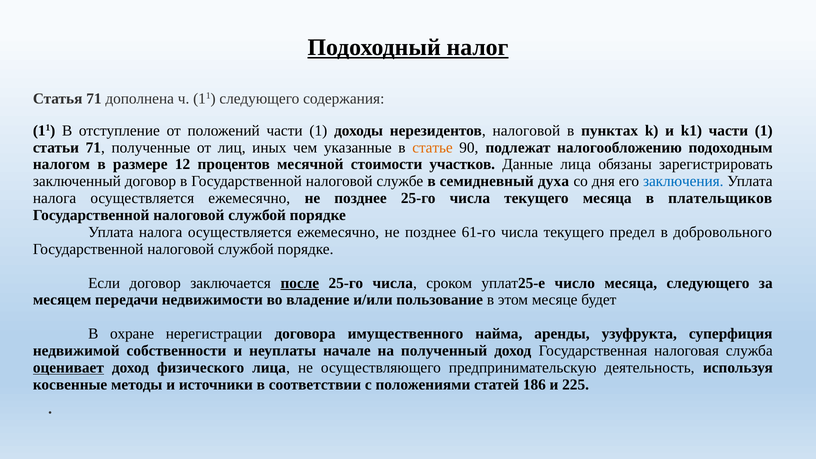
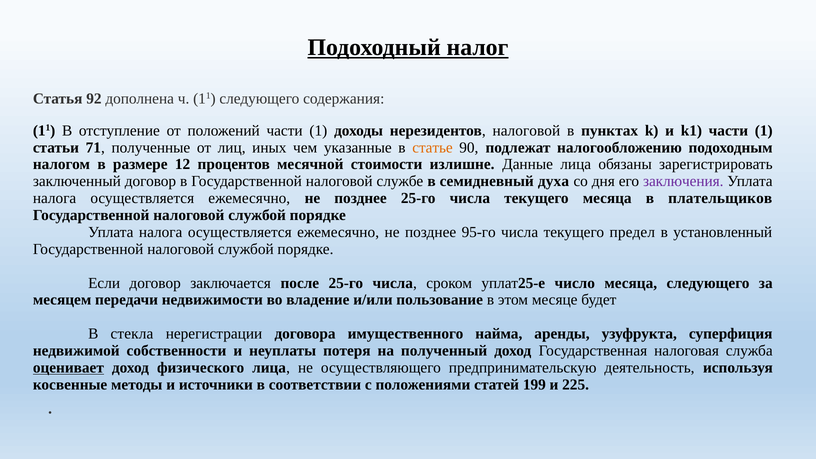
Статья 71: 71 -> 92 (94, 99)
участков: участков -> излишне (462, 164)
заключения colour: blue -> purple (683, 181)
61-го: 61-го -> 95-го (479, 232)
добровольного: добровольного -> установленный (723, 232)
после underline: present -> none (300, 283)
охране: охране -> стекла (132, 334)
начале: начале -> потеря (347, 351)
186: 186 -> 199 (534, 385)
